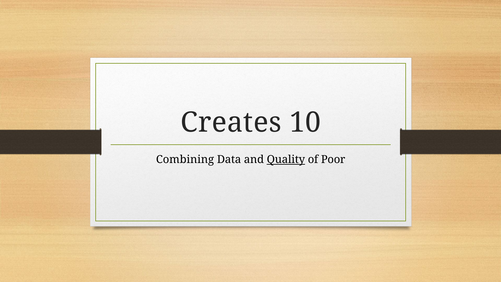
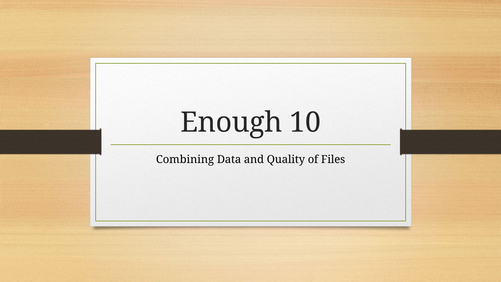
Creates: Creates -> Enough (231, 122)
Quality underline: present -> none (286, 160)
Poor: Poor -> Files (333, 160)
